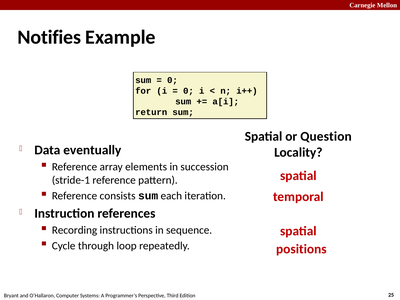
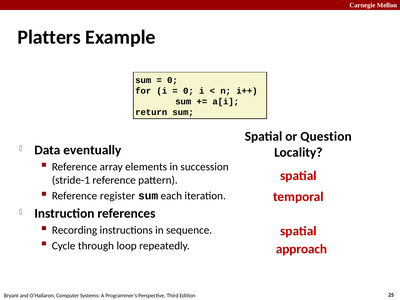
Notifies: Notifies -> Platters (49, 37)
consists: consists -> register (118, 196)
positions: positions -> approach (301, 249)
